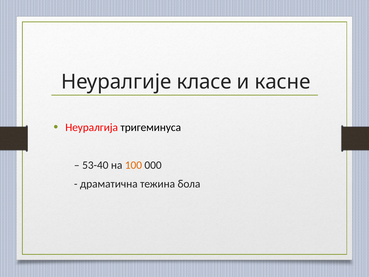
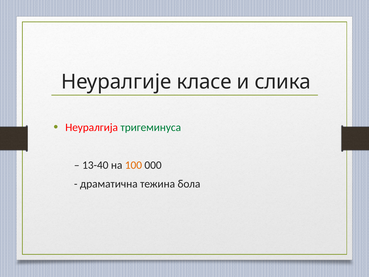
кaснe: кaснe -> слика (283, 82)
тригеминуса colour: black -> green (151, 127)
53-40: 53-40 -> 13-40 (95, 165)
